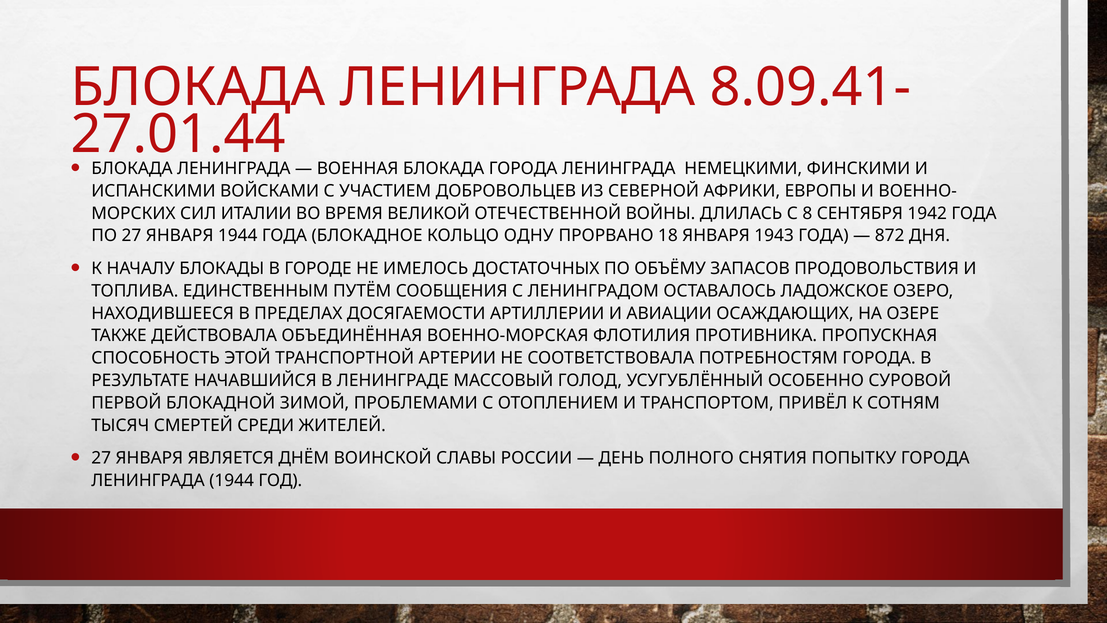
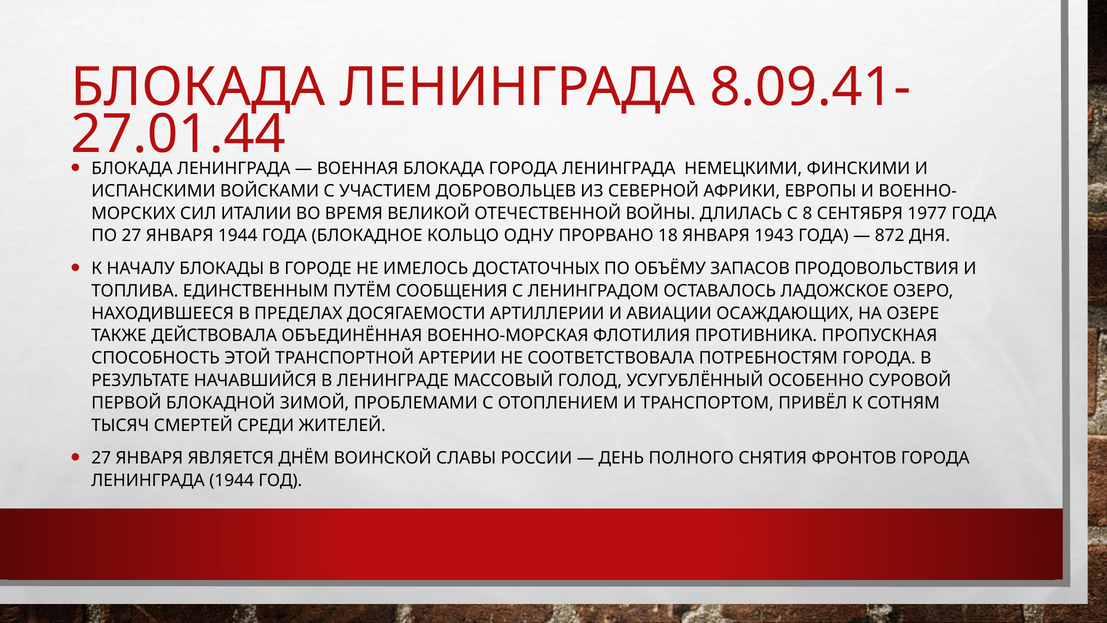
1942: 1942 -> 1977 (927, 213)
ПОПЫТКУ: ПОПЫТКУ -> ФРОНТОВ (854, 458)
